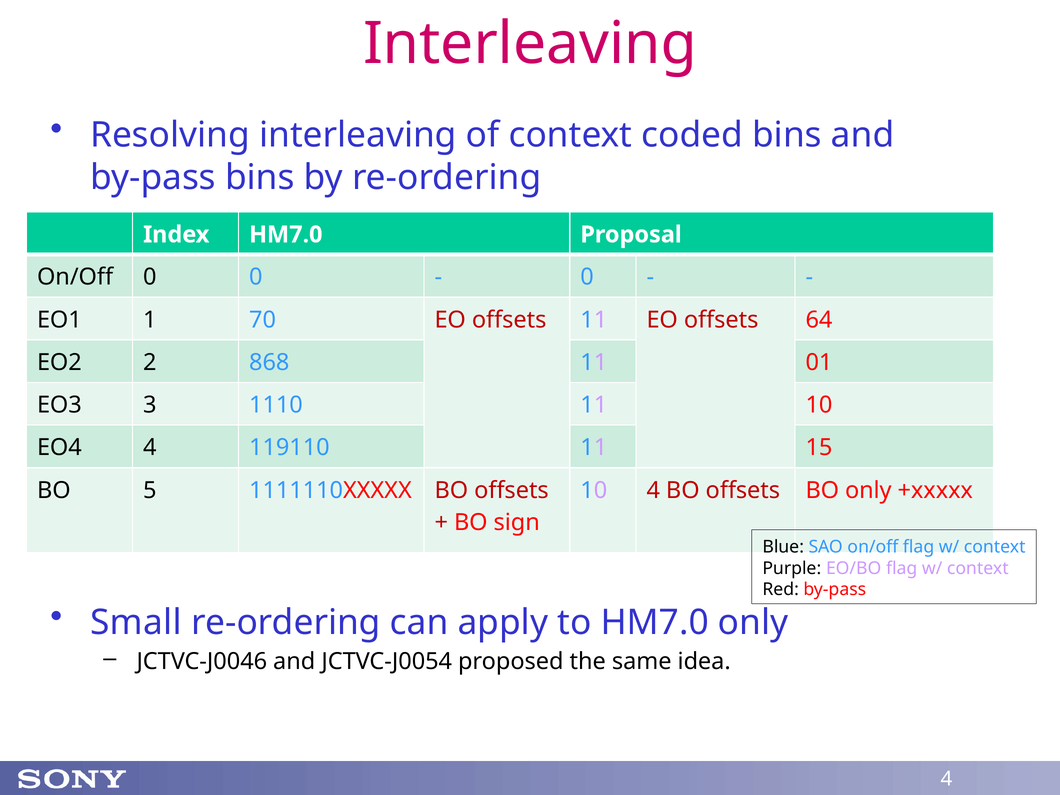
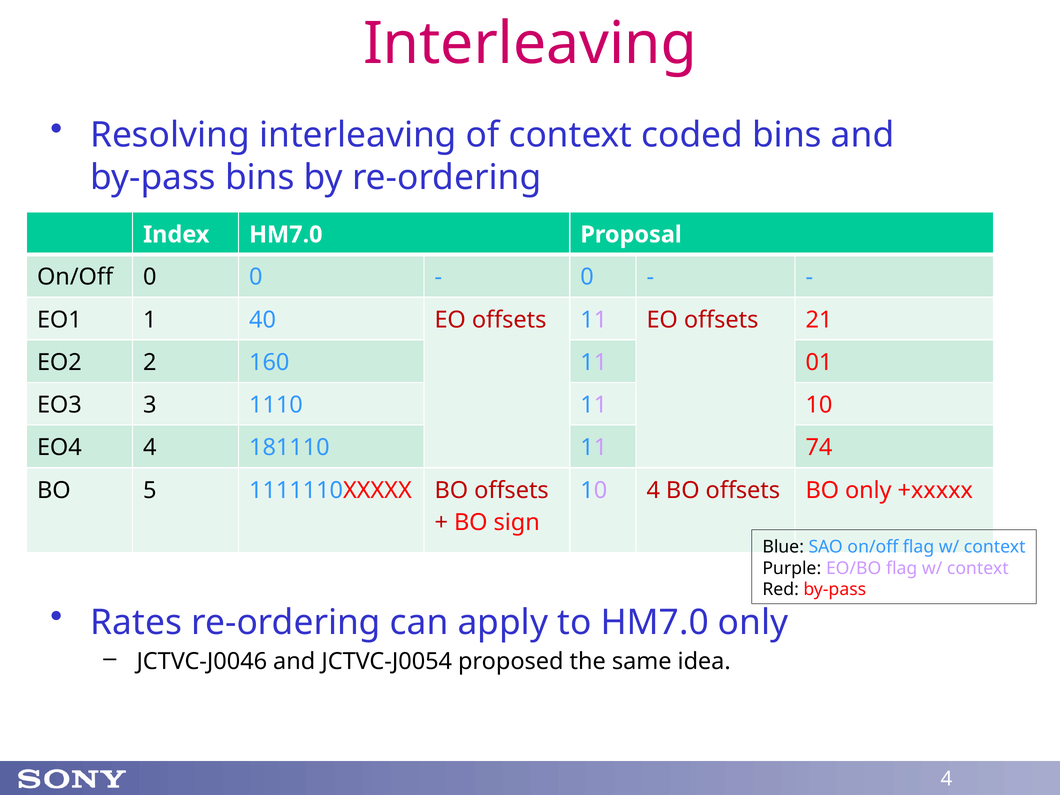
70: 70 -> 40 (263, 320)
64: 64 -> 21 (819, 320)
868: 868 -> 160 (269, 362)
119110: 119110 -> 181110 (289, 448)
15: 15 -> 74 (819, 448)
Small: Small -> Rates (136, 622)
